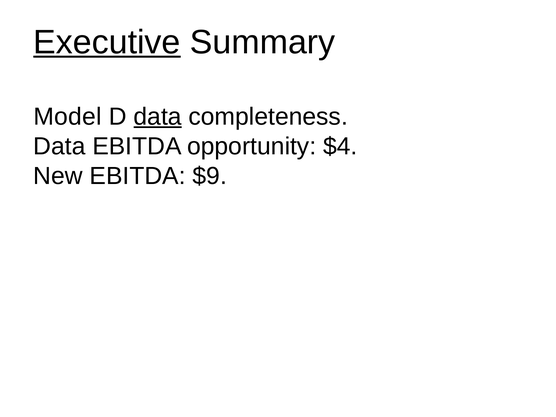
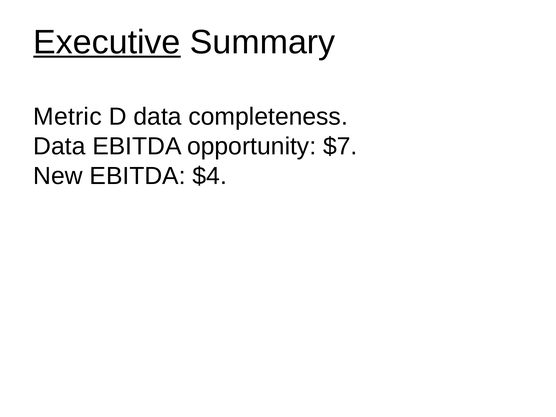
Model: Model -> Metric (67, 117)
data underline: present -> none (158, 117)
$4: $4 -> $7 (340, 146)
$9: $9 -> $4 (210, 176)
